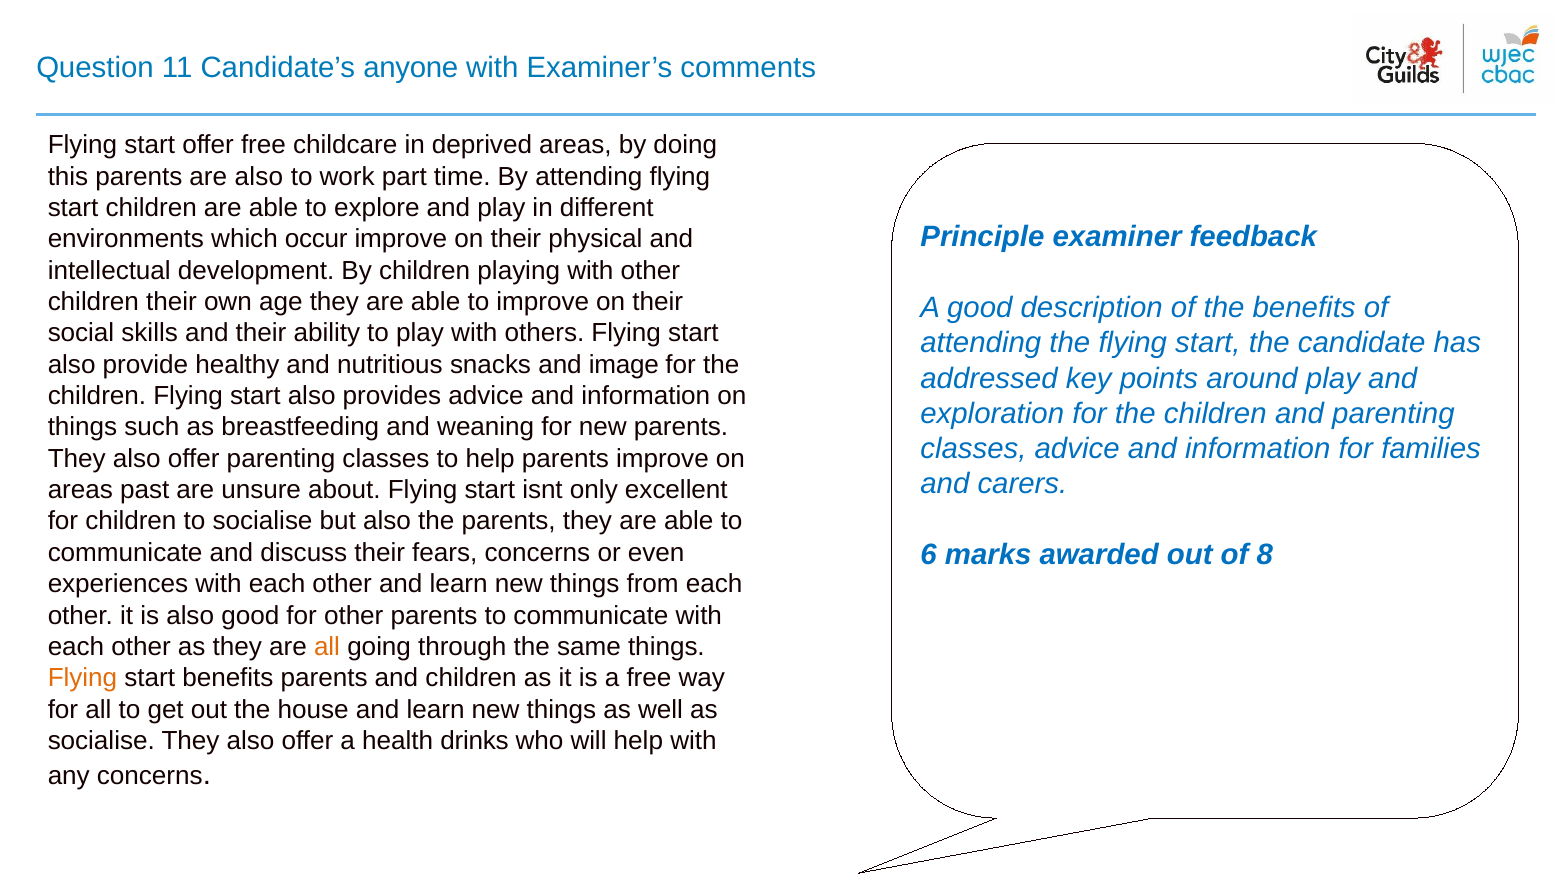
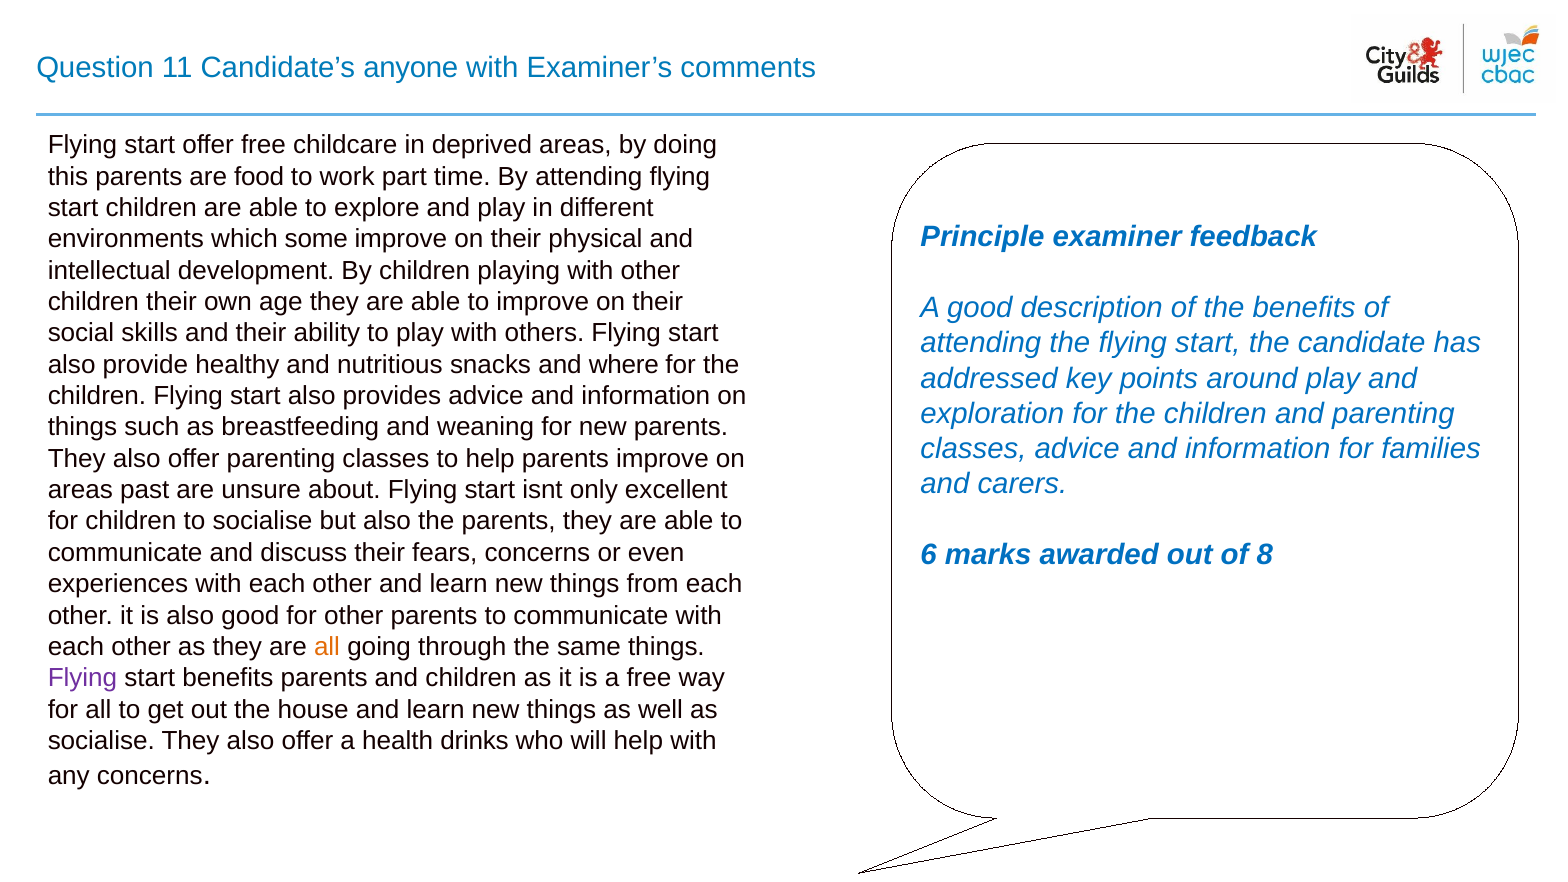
are also: also -> food (259, 177)
occur: occur -> some (316, 239)
image: image -> where (624, 365)
Flying colour: orange -> purple (83, 678)
